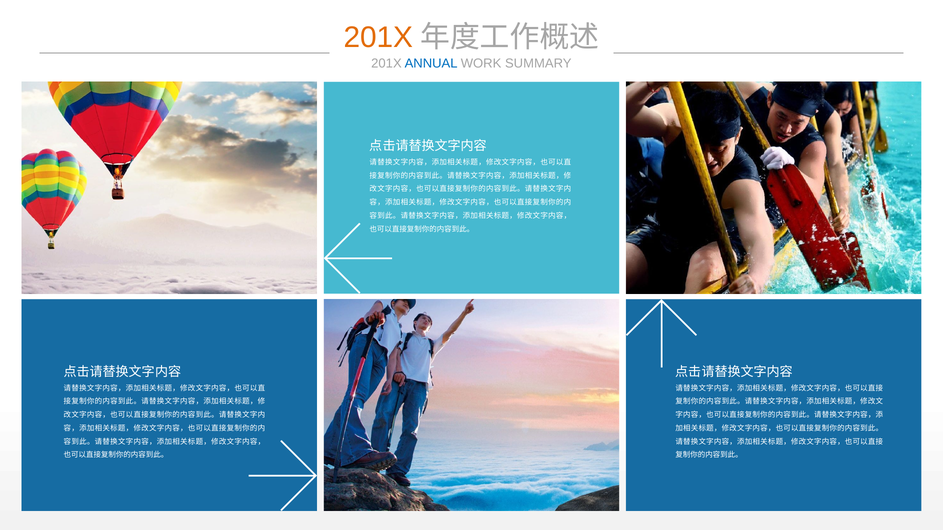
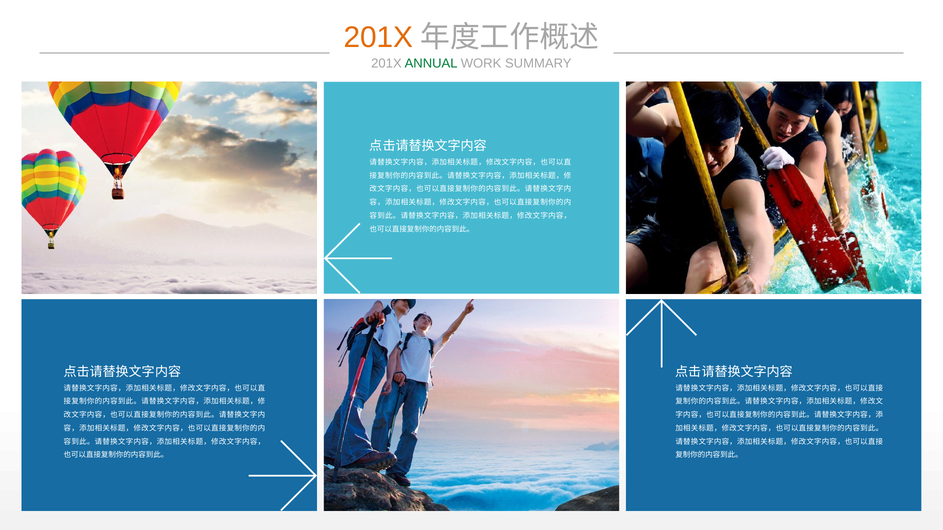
ANNUAL colour: blue -> green (431, 63)
